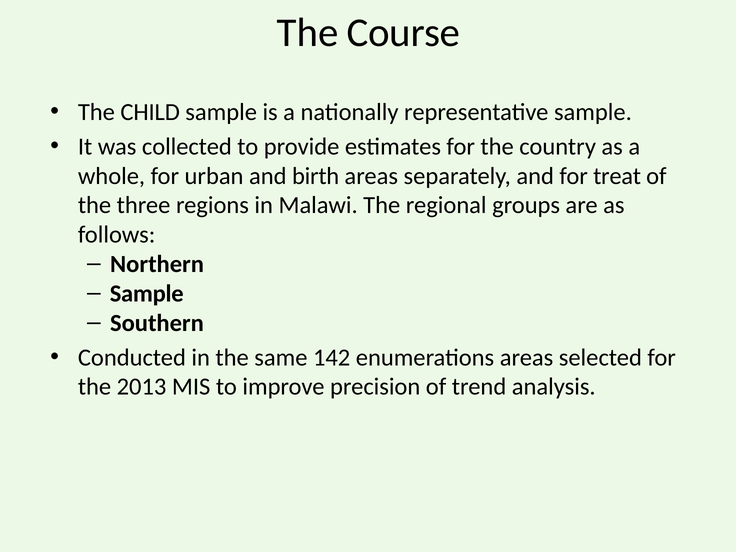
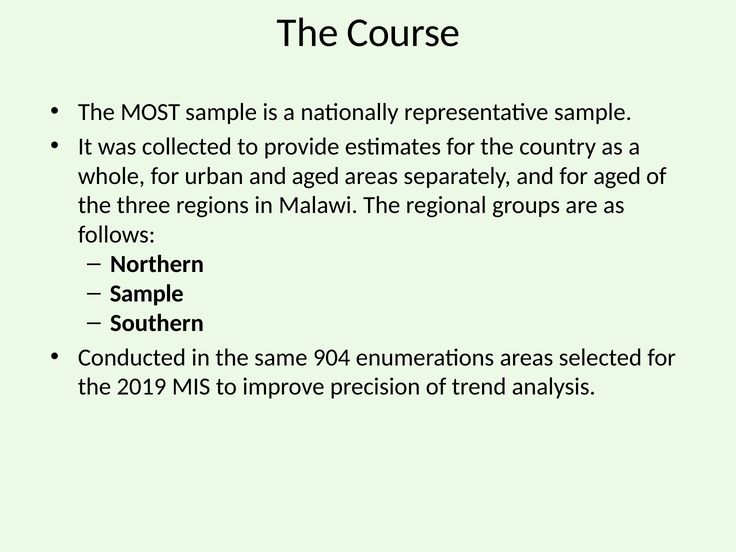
CHILD: CHILD -> MOST (150, 112)
and birth: birth -> aged (316, 176)
for treat: treat -> aged (617, 176)
142: 142 -> 904 (332, 357)
2013: 2013 -> 2019 (142, 387)
